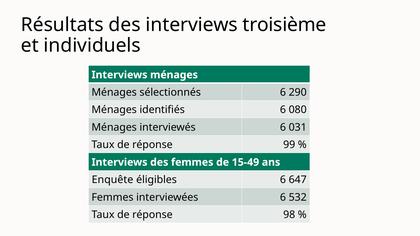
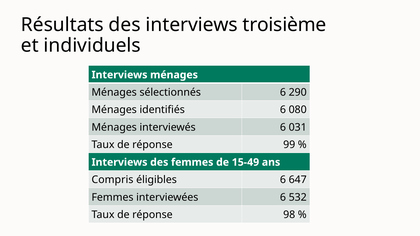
Enquête: Enquête -> Compris (112, 180)
